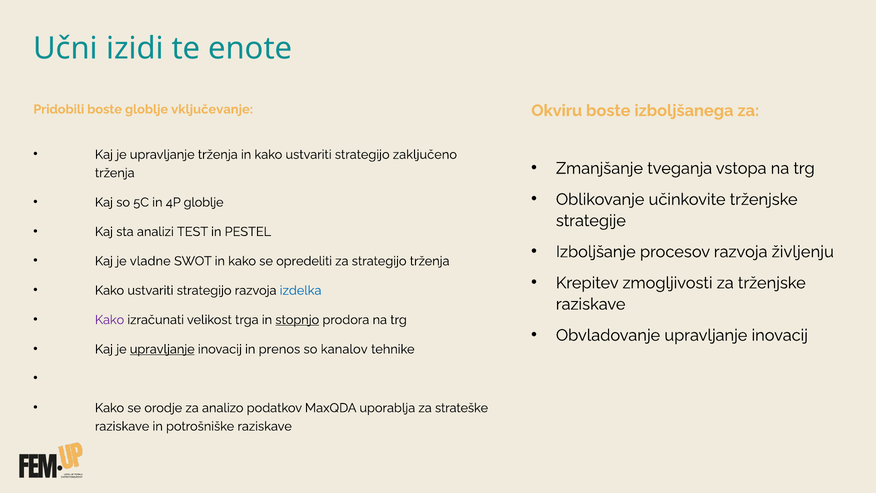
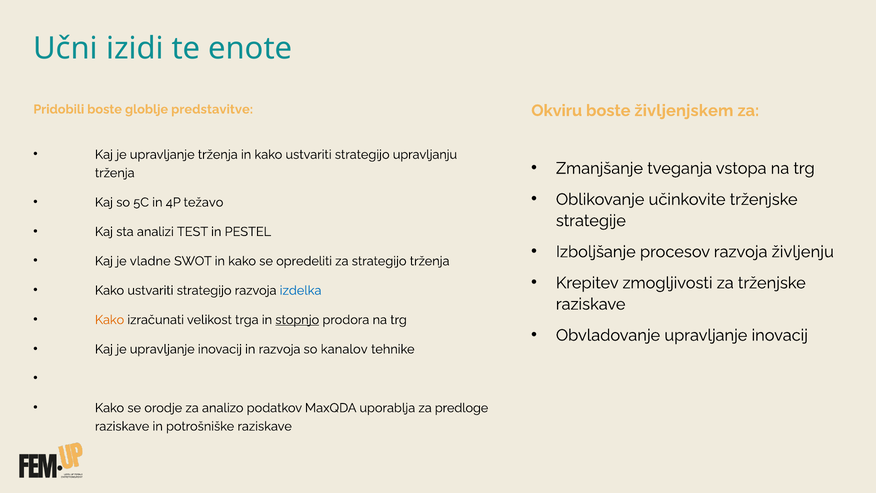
izboljšanega: izboljšanega -> življenjskem (684, 111)
vključevanje: vključevanje -> predstavitve (212, 109)
zaključeno: zaključeno -> upravljanju (425, 154)
4P globlje: globlje -> težavo (203, 202)
Kako colour: purple -> orange (110, 320)
upravljanje underline: present -> none (162, 349)
in prenos: prenos -> razvoja (280, 349)
strateške: strateške -> predloge (462, 408)
